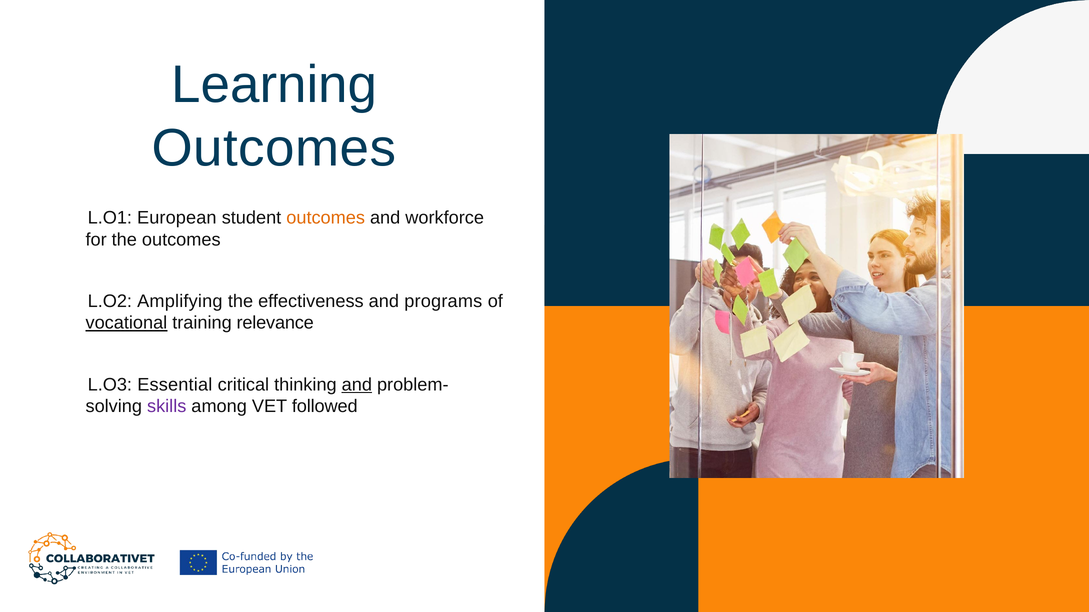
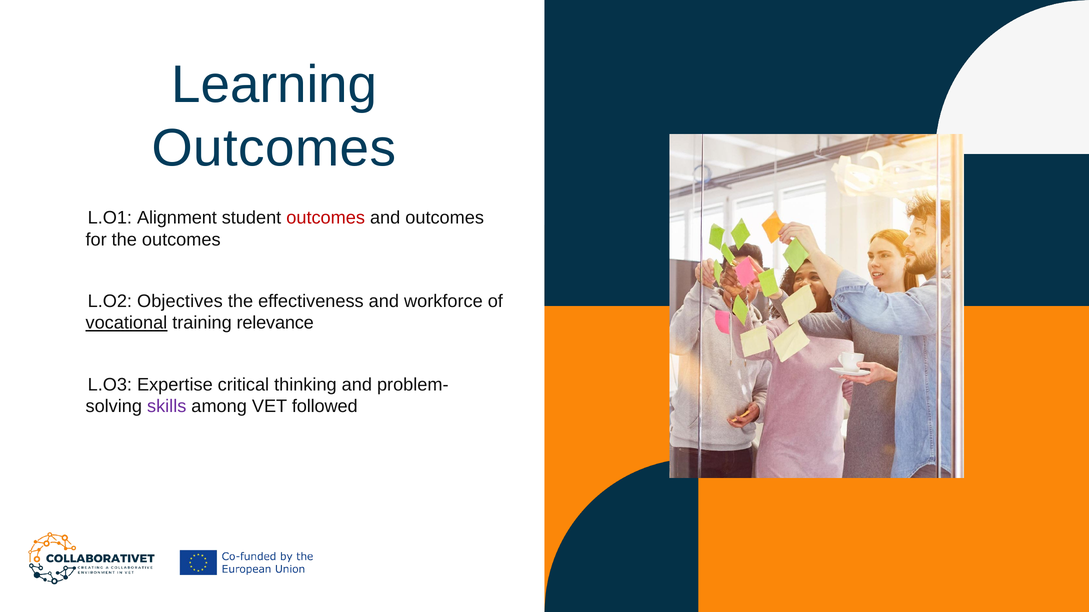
European: European -> Alignment (177, 218)
outcomes colour: orange -> red (326, 218)
and workforce: workforce -> outcomes (445, 218)
Amplifying: Amplifying -> Objectives (180, 301)
programs: programs -> workforce (443, 301)
Essential: Essential -> Expertise (175, 385)
and underline: present -> none (357, 385)
